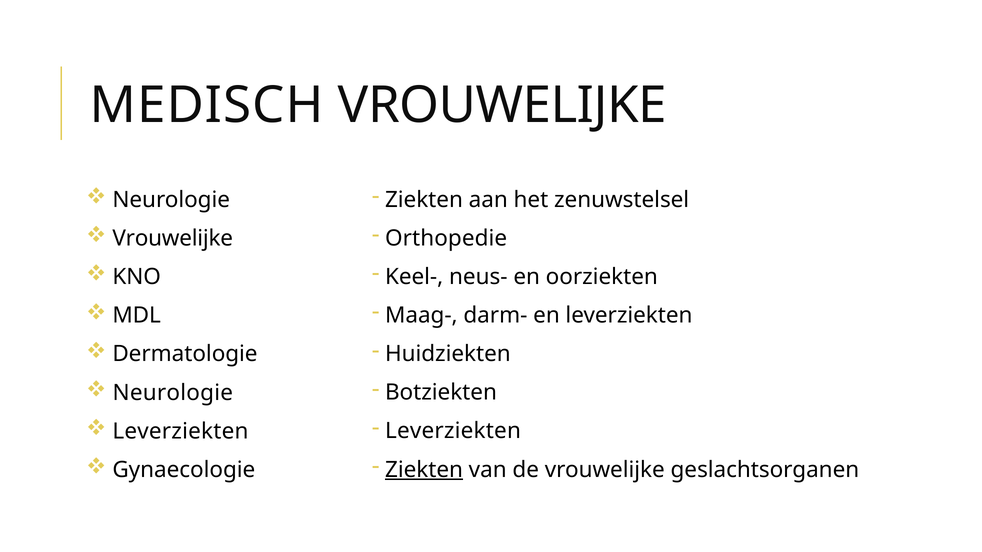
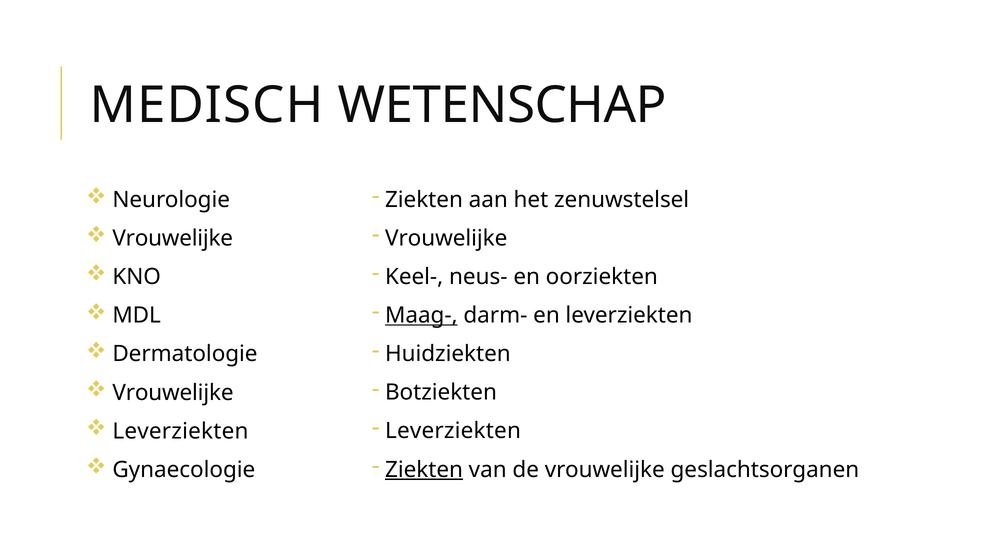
MEDISCH VROUWELIJKE: VROUWELIJKE -> WETENSCHAP (502, 105)
Orthopedie: Orthopedie -> Vrouwelijke (446, 238)
Maag- underline: none -> present (421, 316)
Neurologie: Neurologie -> Vrouwelijke (173, 393)
